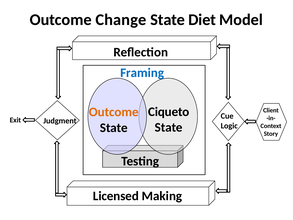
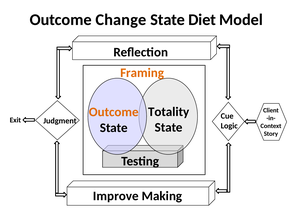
Framing colour: blue -> orange (142, 73)
Ciqueto: Ciqueto -> Totality (169, 112)
Licensed: Licensed -> Improve (116, 196)
